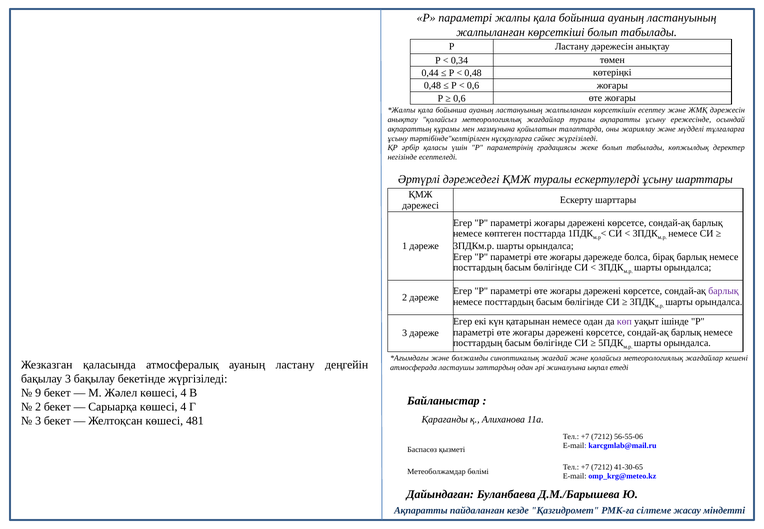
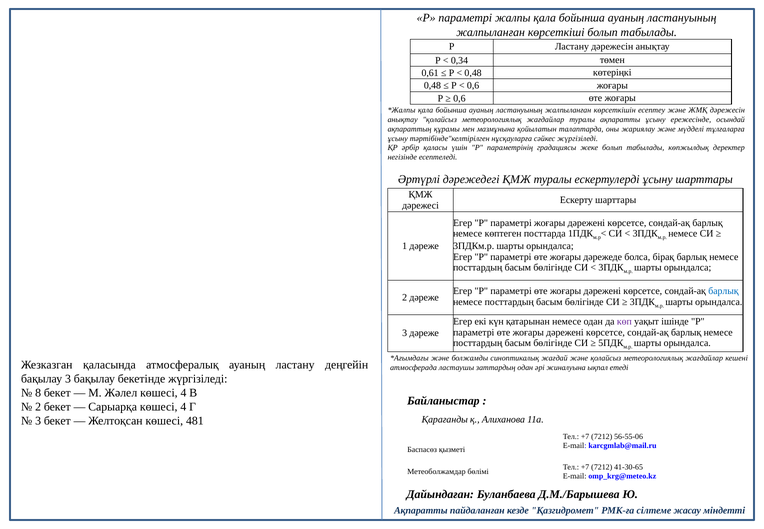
0,44: 0,44 -> 0,61 (430, 73)
барлық colour: purple -> blue (723, 291)
9: 9 -> 8 (38, 393)
